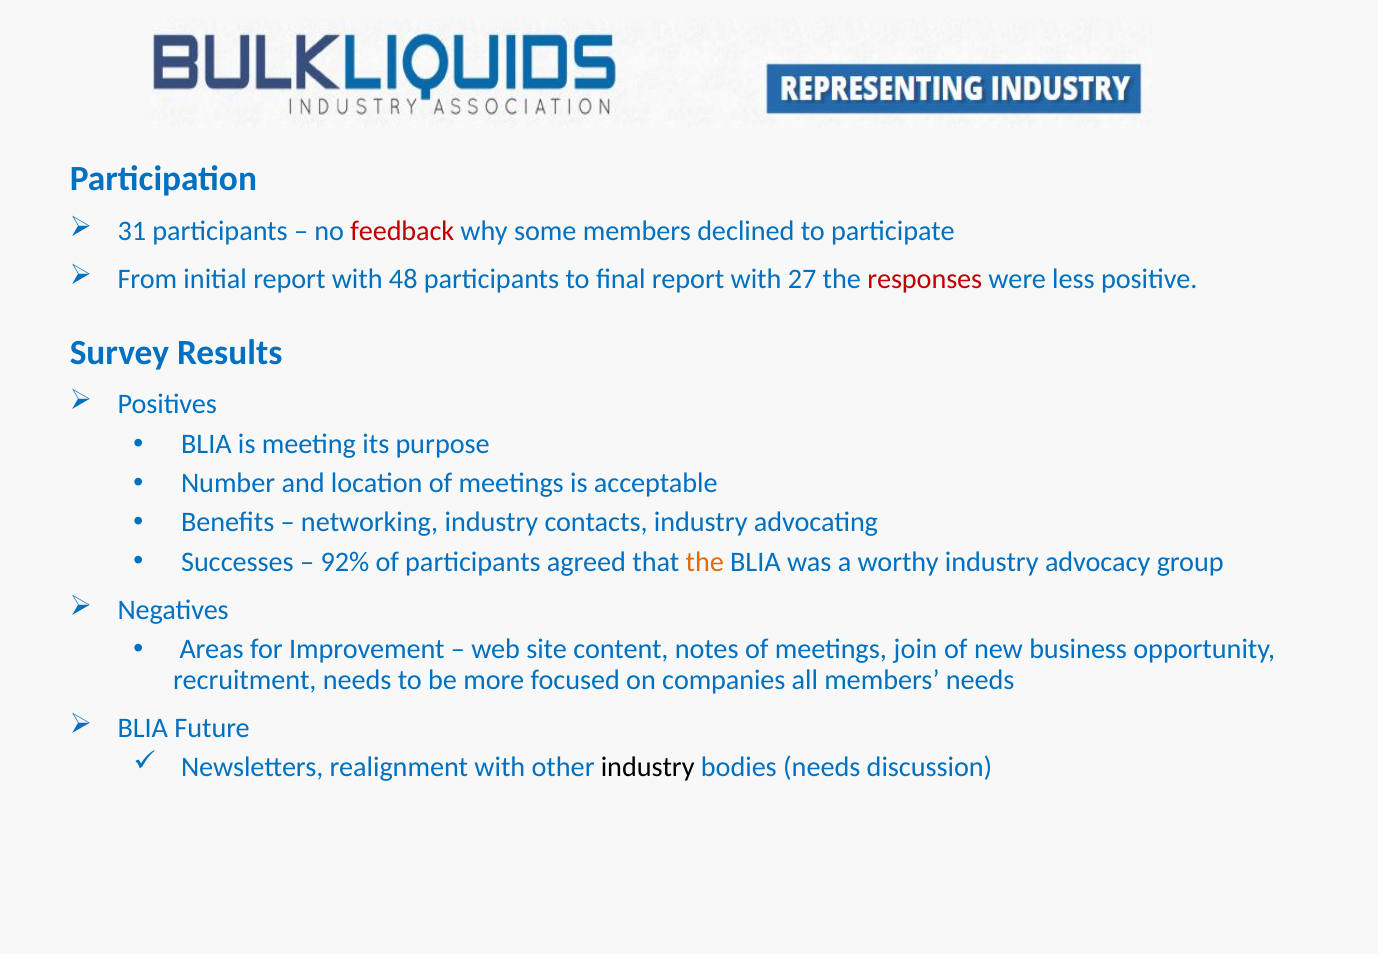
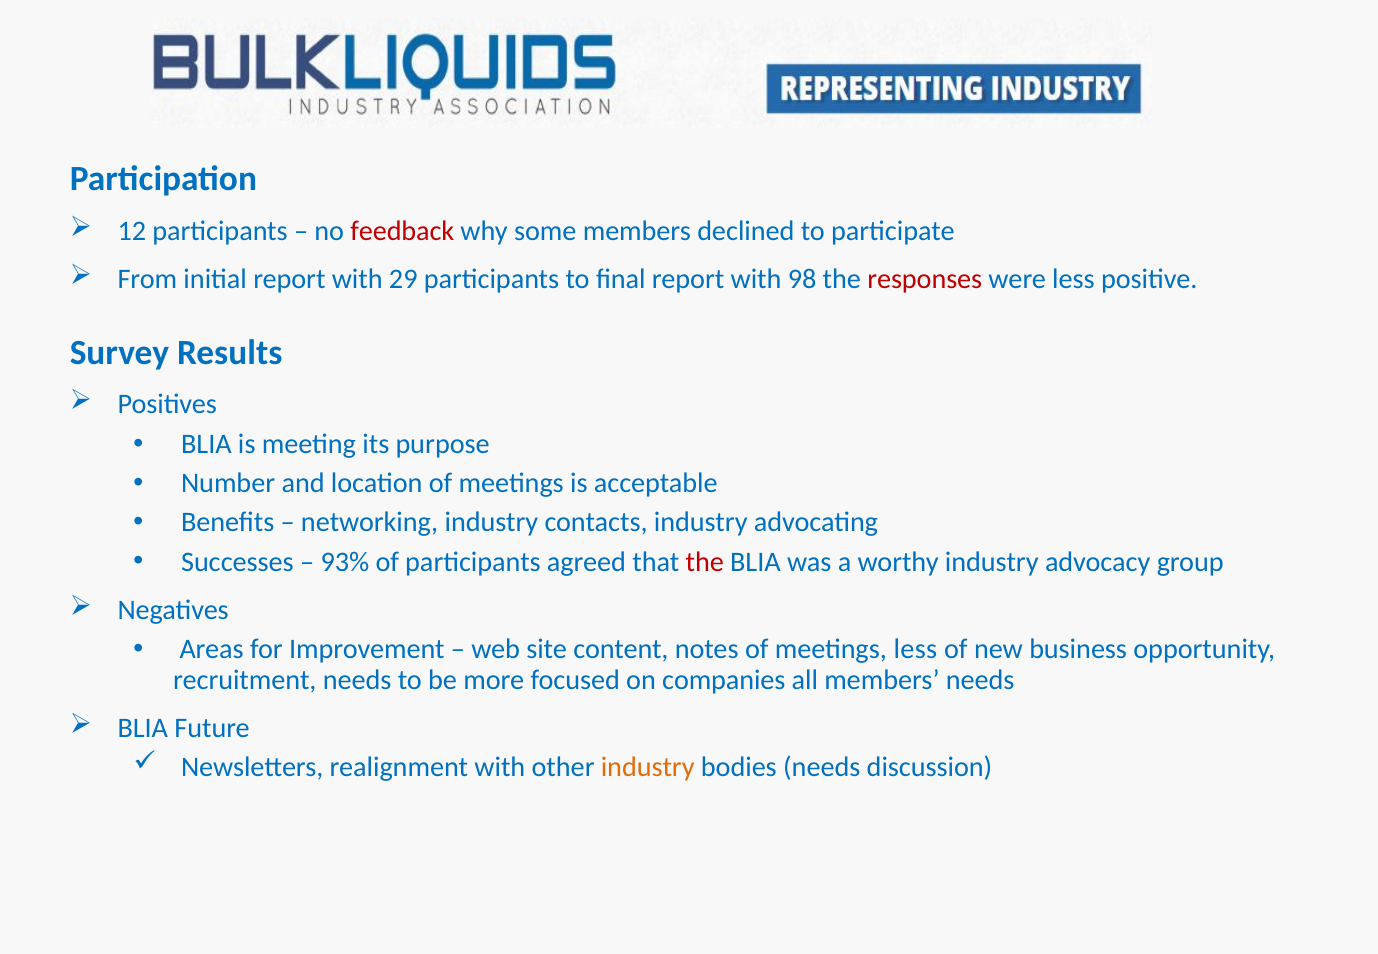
31: 31 -> 12 (132, 231)
48: 48 -> 29 (403, 279)
27: 27 -> 98 (802, 279)
92%: 92% -> 93% (345, 562)
the colour: orange -> red (705, 562)
meetings join: join -> less (915, 649)
industry colour: black -> orange (648, 767)
